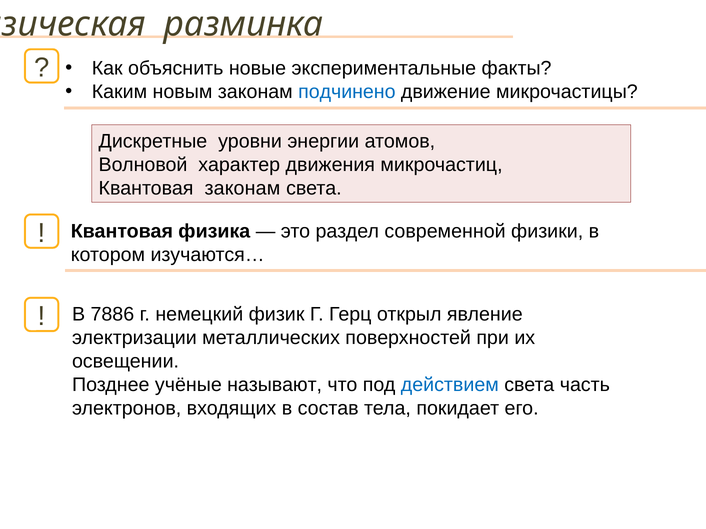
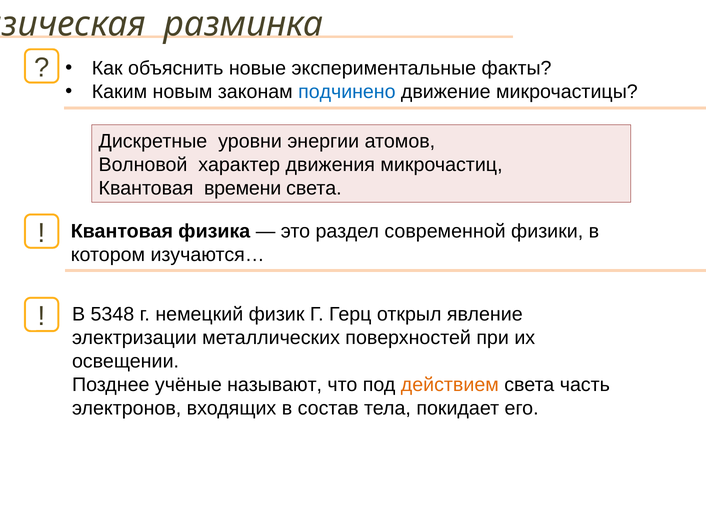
Квантовая законам: законам -> времени (243, 189)
7886: 7886 -> 5348 (112, 315)
действием colour: blue -> orange (450, 385)
